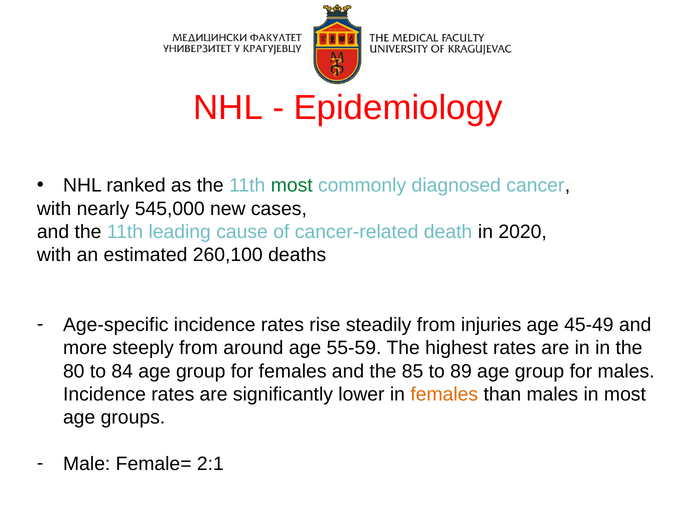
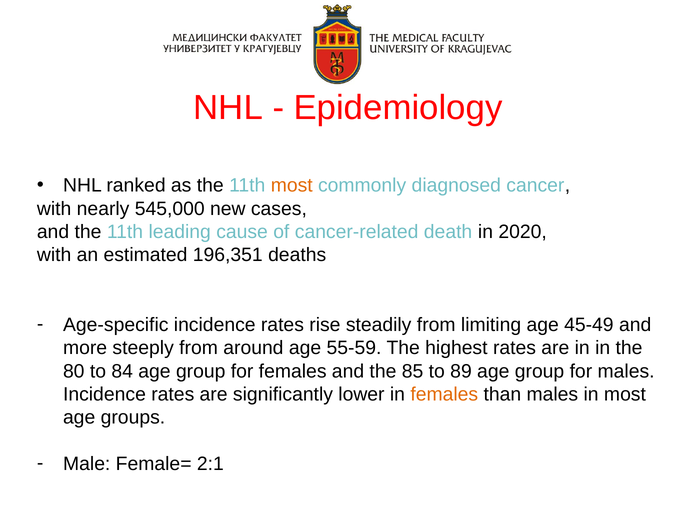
most colour: green -> orange (292, 185)
260,100: 260,100 -> 196,351 (228, 255)
injuries: injuries -> limiting (491, 325)
